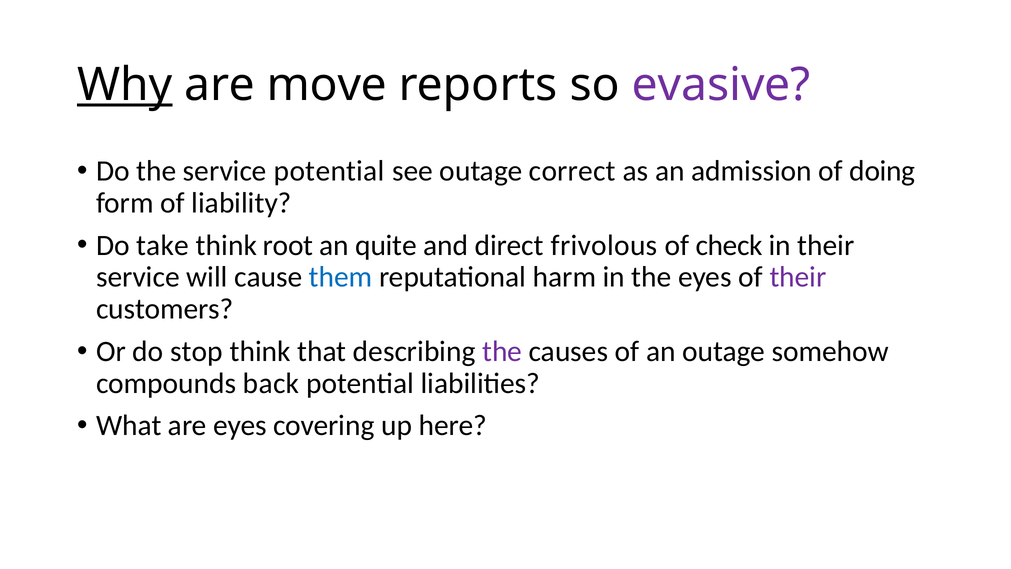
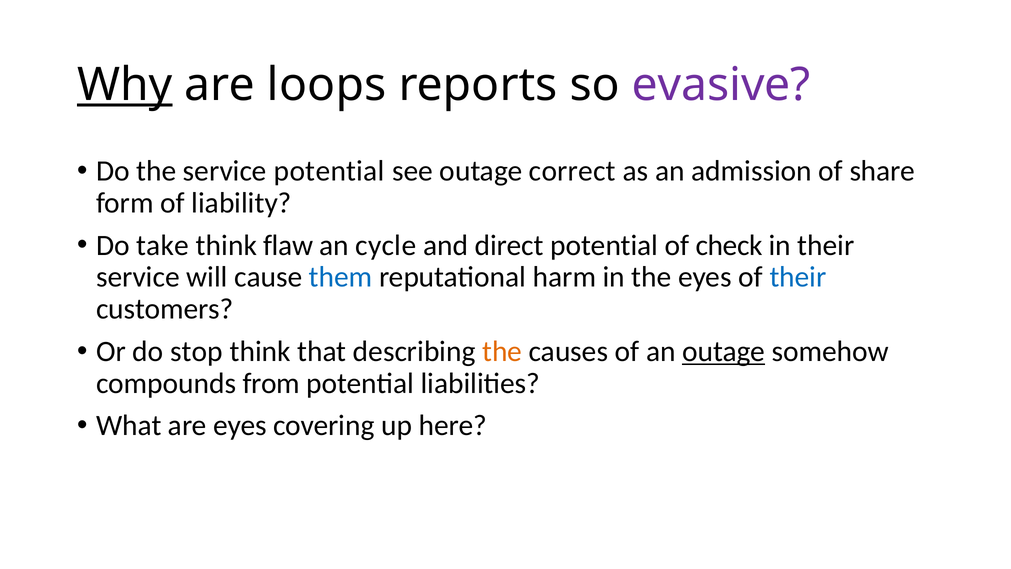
move: move -> loops (327, 85)
doing: doing -> share (882, 171)
root: root -> flaw (288, 245)
quite: quite -> cycle (386, 245)
direct frivolous: frivolous -> potential (604, 245)
their colour: purple -> blue (798, 277)
the colour: purple -> orange (502, 351)
outage underline: none -> present (724, 351)
back: back -> from (271, 383)
